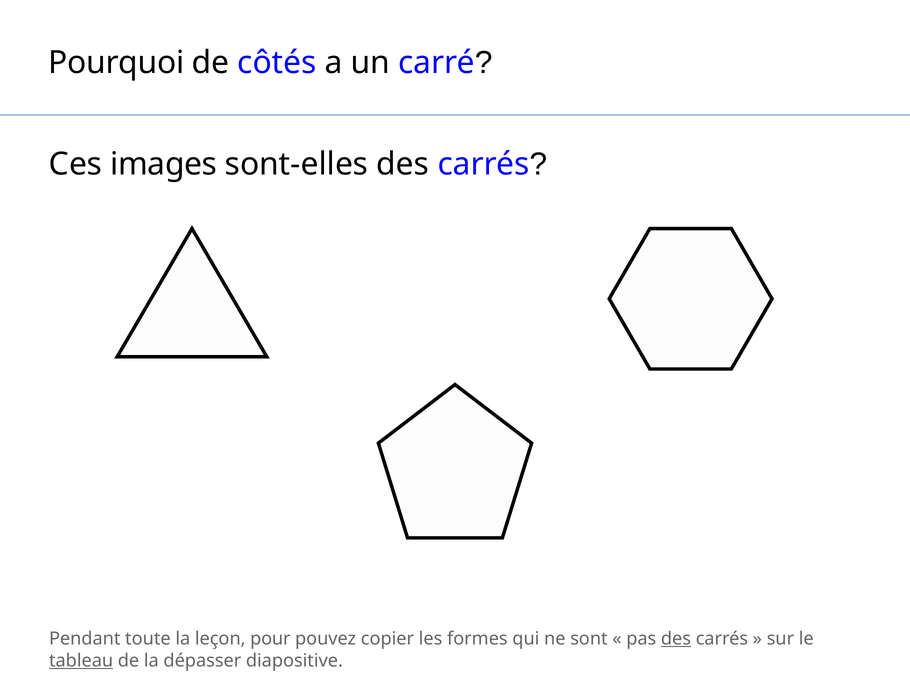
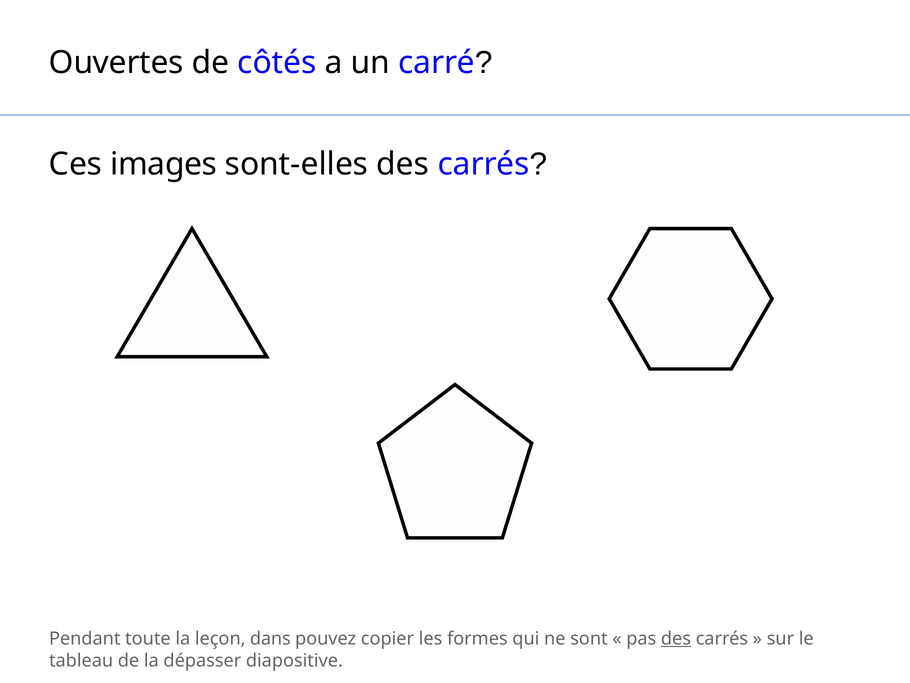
Pourquoi: Pourquoi -> Ouvertes (116, 63)
pour: pour -> dans (270, 638)
tableau underline: present -> none (81, 660)
